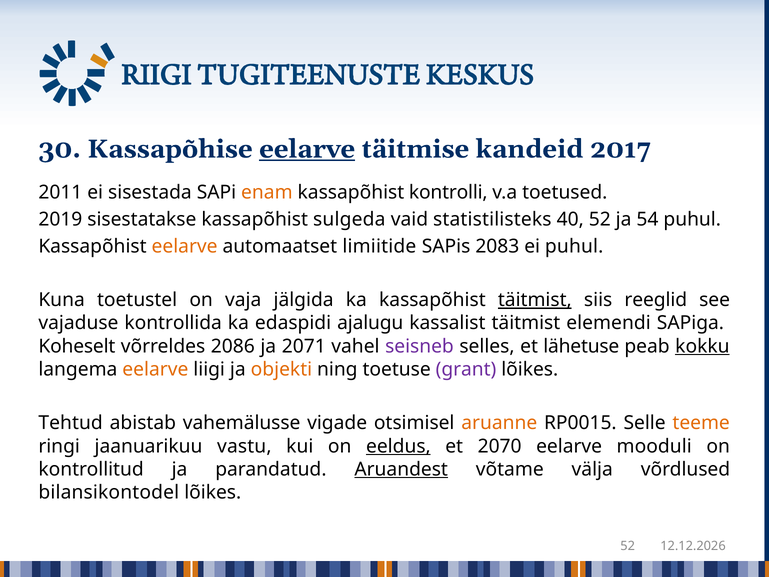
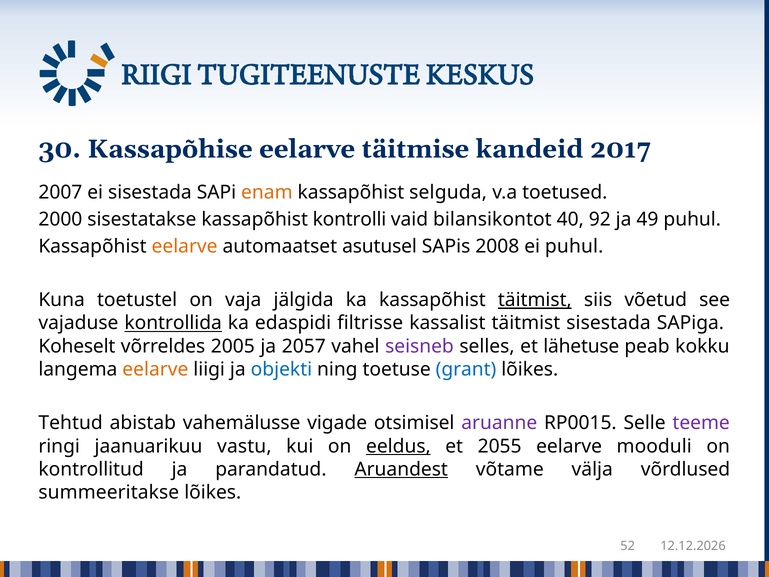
eelarve underline: present -> none (307, 149)
2011: 2011 -> 2007 (60, 192)
kontrolli: kontrolli -> selguda (448, 192)
2019: 2019 -> 2000 (60, 219)
sulgeda: sulgeda -> kontrolli (349, 219)
statistilisteks: statistilisteks -> bilansikontot (492, 219)
40 52: 52 -> 92 (600, 219)
54: 54 -> 49 (647, 219)
limiitide: limiitide -> asutusel (380, 246)
2083: 2083 -> 2008 (497, 246)
reeglid: reeglid -> võetud (656, 300)
kontrollida underline: none -> present (173, 323)
ajalugu: ajalugu -> filtrisse (370, 323)
täitmist elemendi: elemendi -> sisestada (609, 323)
2086: 2086 -> 2005 (233, 346)
2071: 2071 -> 2057 (304, 346)
kokku underline: present -> none (702, 346)
objekti colour: orange -> blue (281, 369)
grant colour: purple -> blue (466, 369)
aruanne colour: orange -> purple (499, 423)
teeme colour: orange -> purple (701, 423)
2070: 2070 -> 2055 (500, 446)
bilansikontodel: bilansikontodel -> summeeritakse (109, 492)
